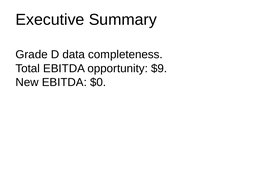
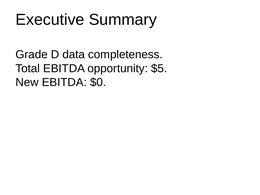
$9: $9 -> $5 (159, 68)
